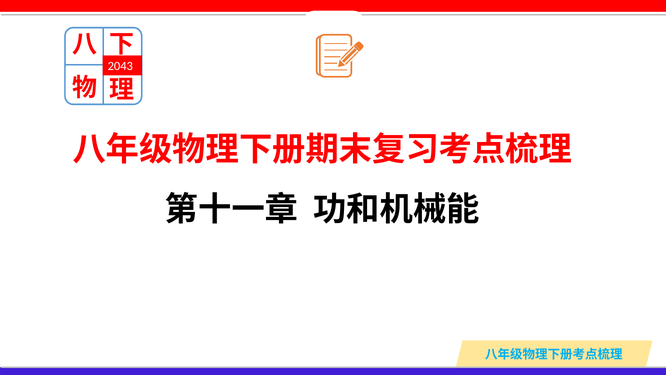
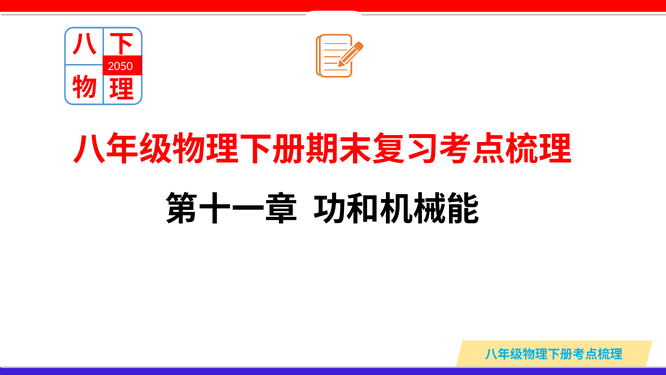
2043: 2043 -> 2050 (120, 66)
